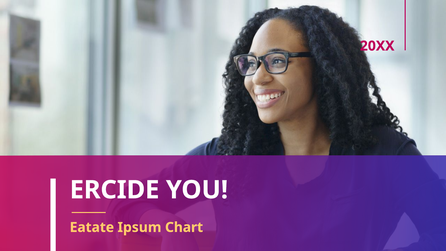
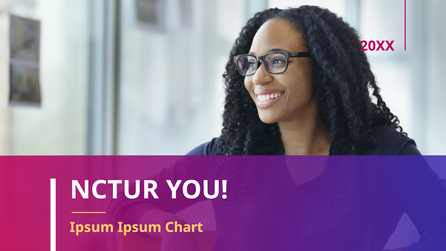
ERCIDE: ERCIDE -> NCTUR (114, 190)
Eatate: Eatate -> Ipsum (92, 227)
